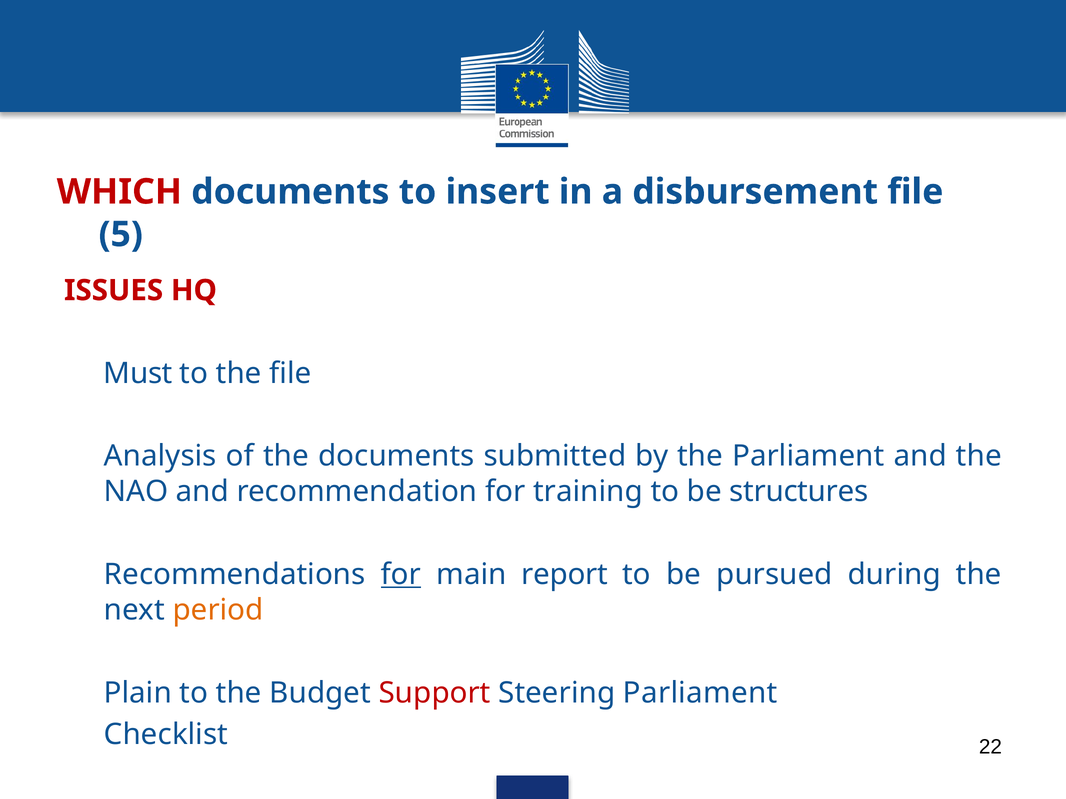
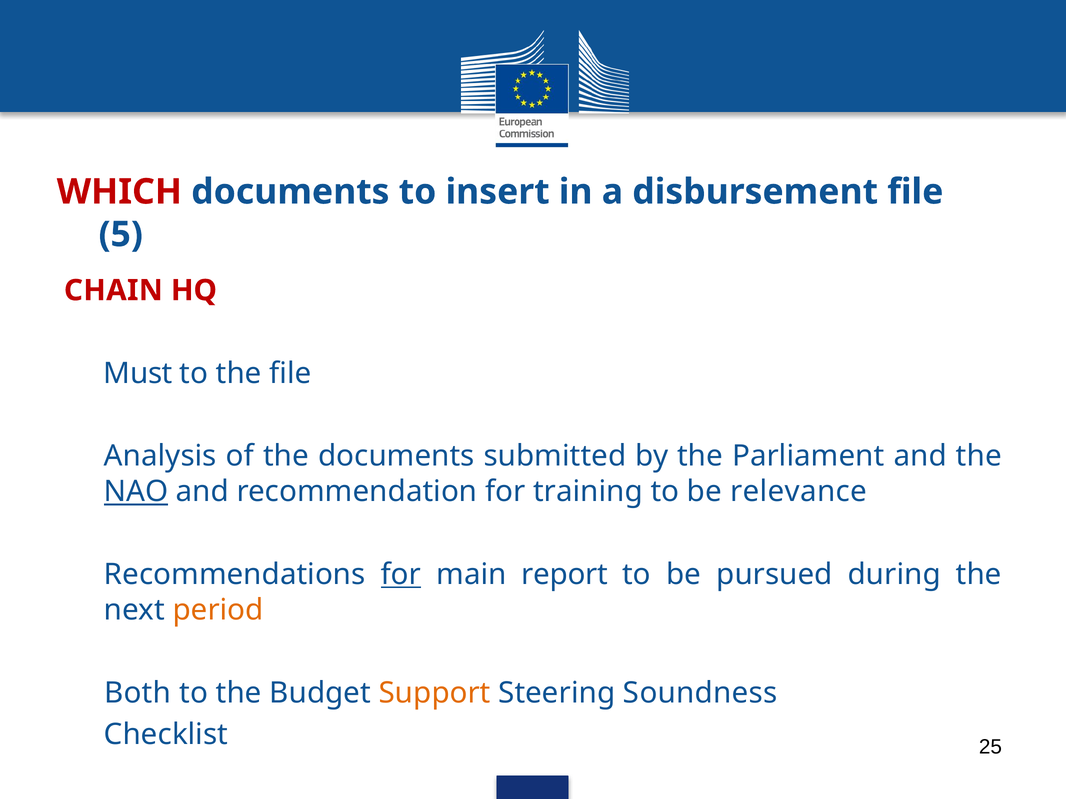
ISSUES: ISSUES -> CHAIN (113, 291)
NAO underline: none -> present (136, 492)
structures: structures -> relevance (799, 492)
Plain: Plain -> Both (138, 693)
Support colour: red -> orange (435, 693)
Steering Parliament: Parliament -> Soundness (700, 693)
22: 22 -> 25 (990, 747)
